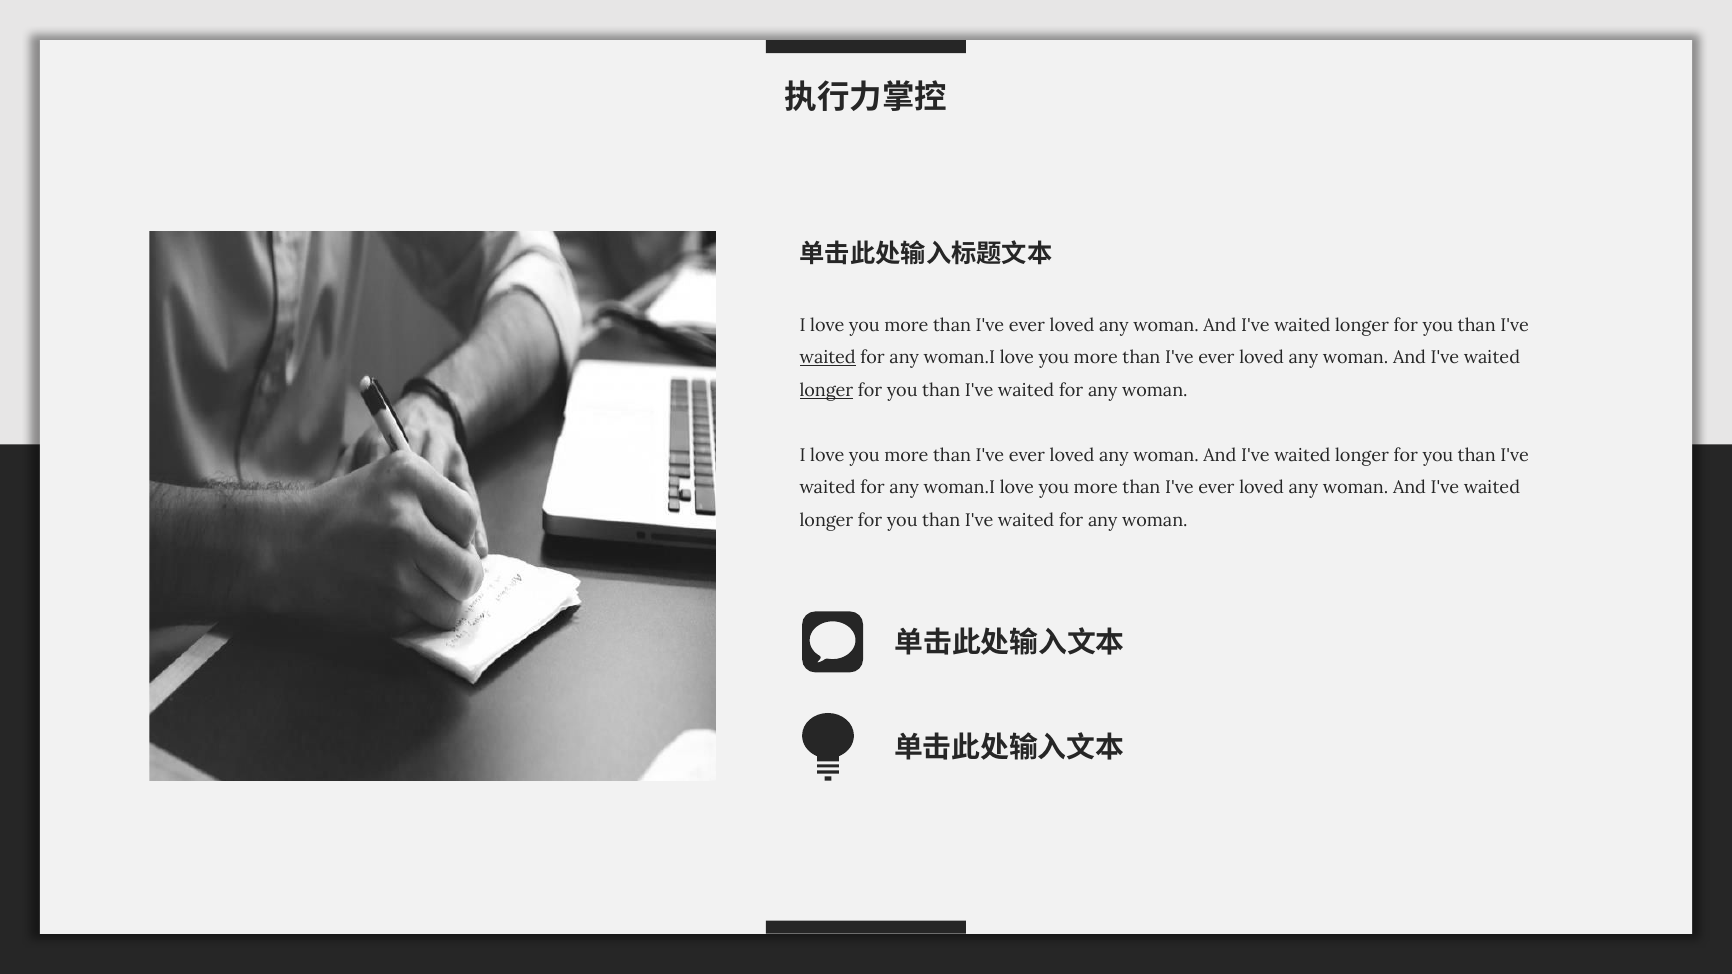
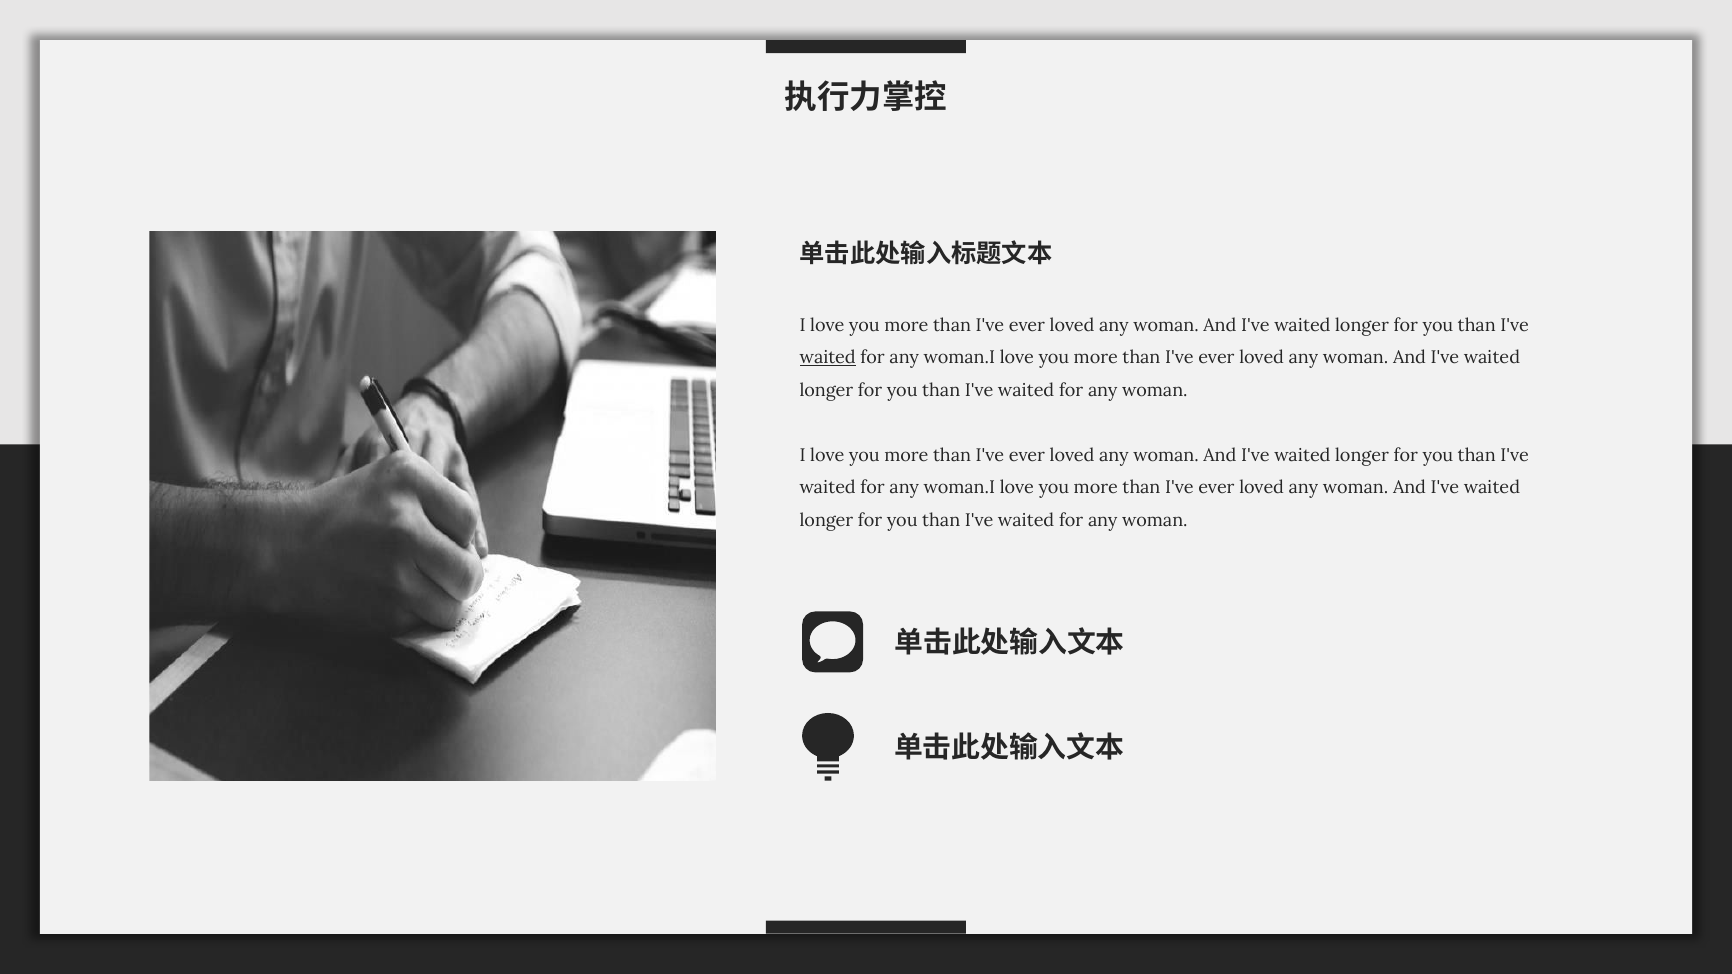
longer underline: present -> none (826, 390)
